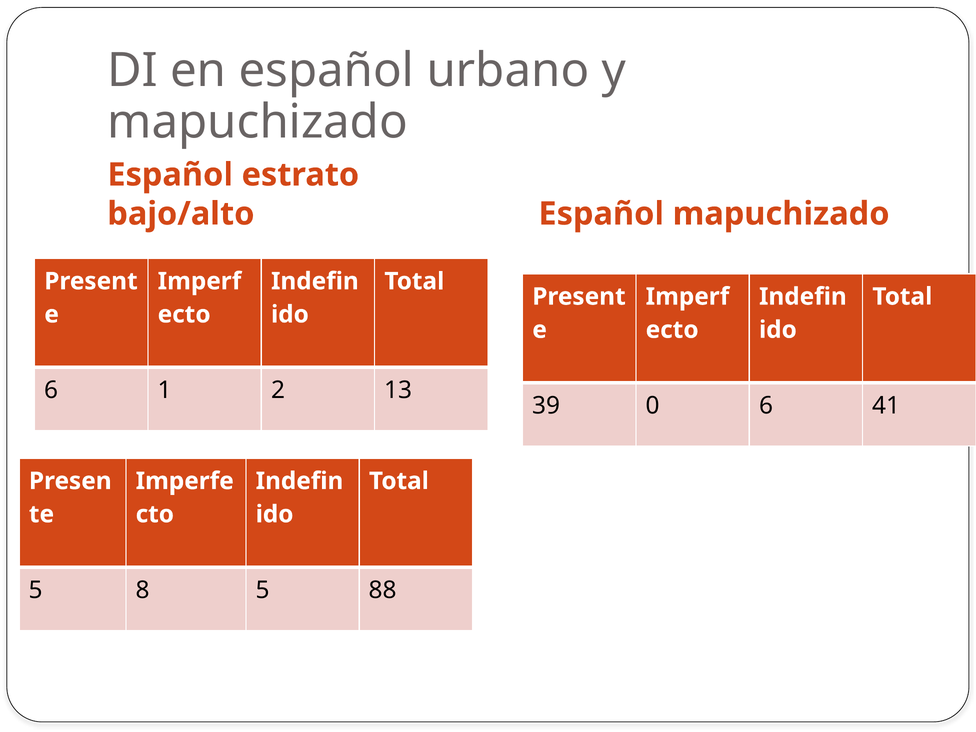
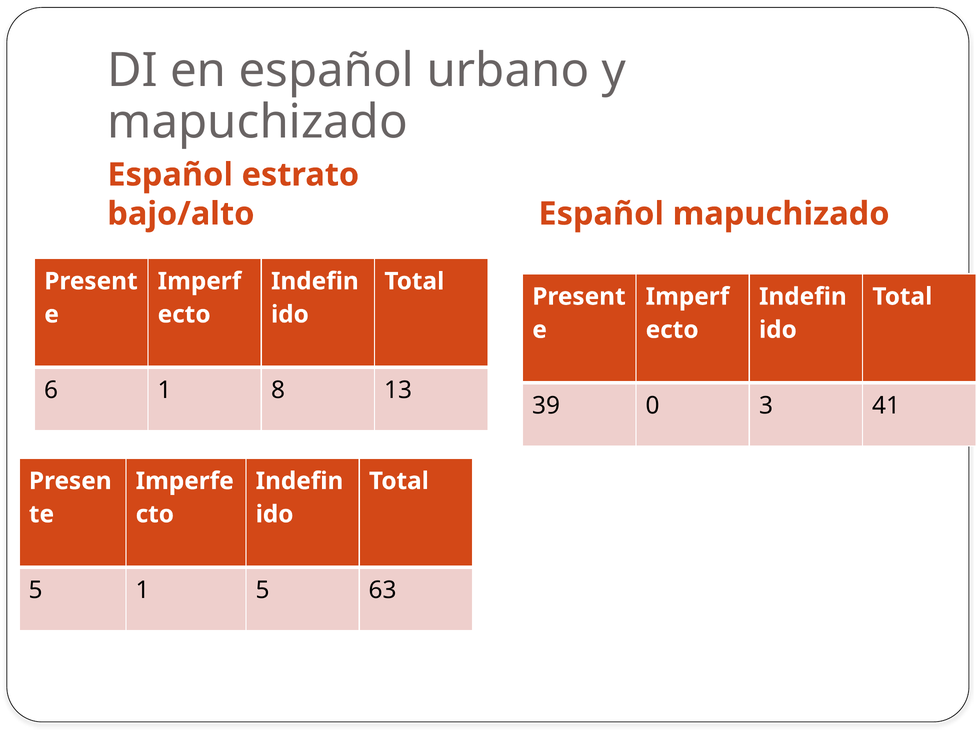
2: 2 -> 8 (278, 390)
0 6: 6 -> 3 (766, 406)
5 8: 8 -> 1 (143, 590)
88: 88 -> 63 (383, 590)
